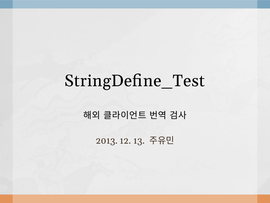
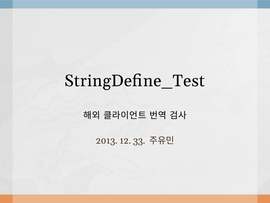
13: 13 -> 33 (139, 140)
